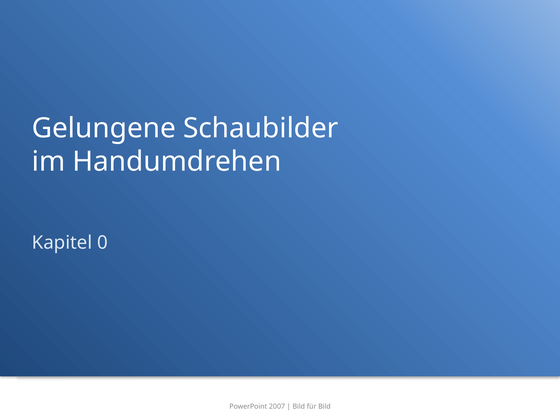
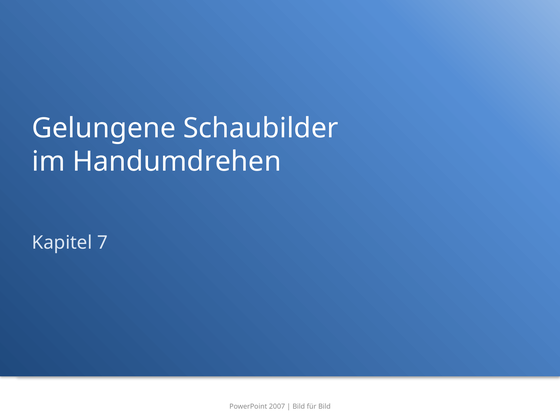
0: 0 -> 7 (102, 243)
